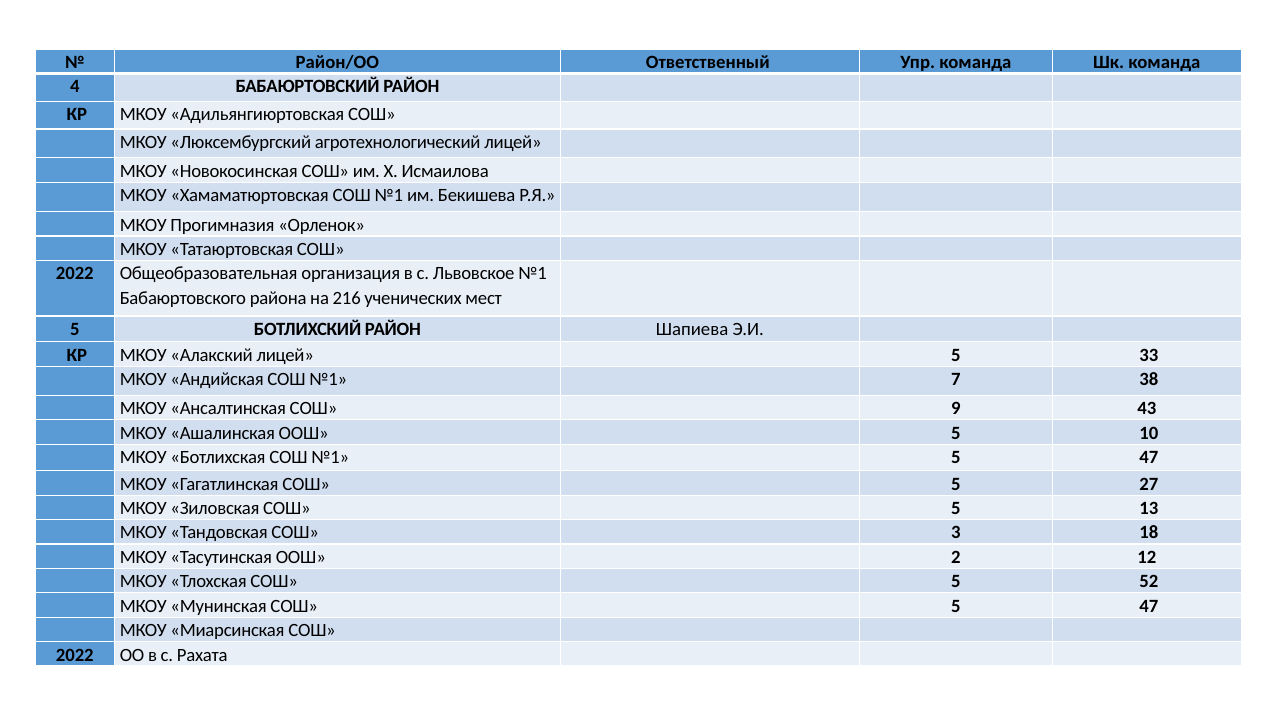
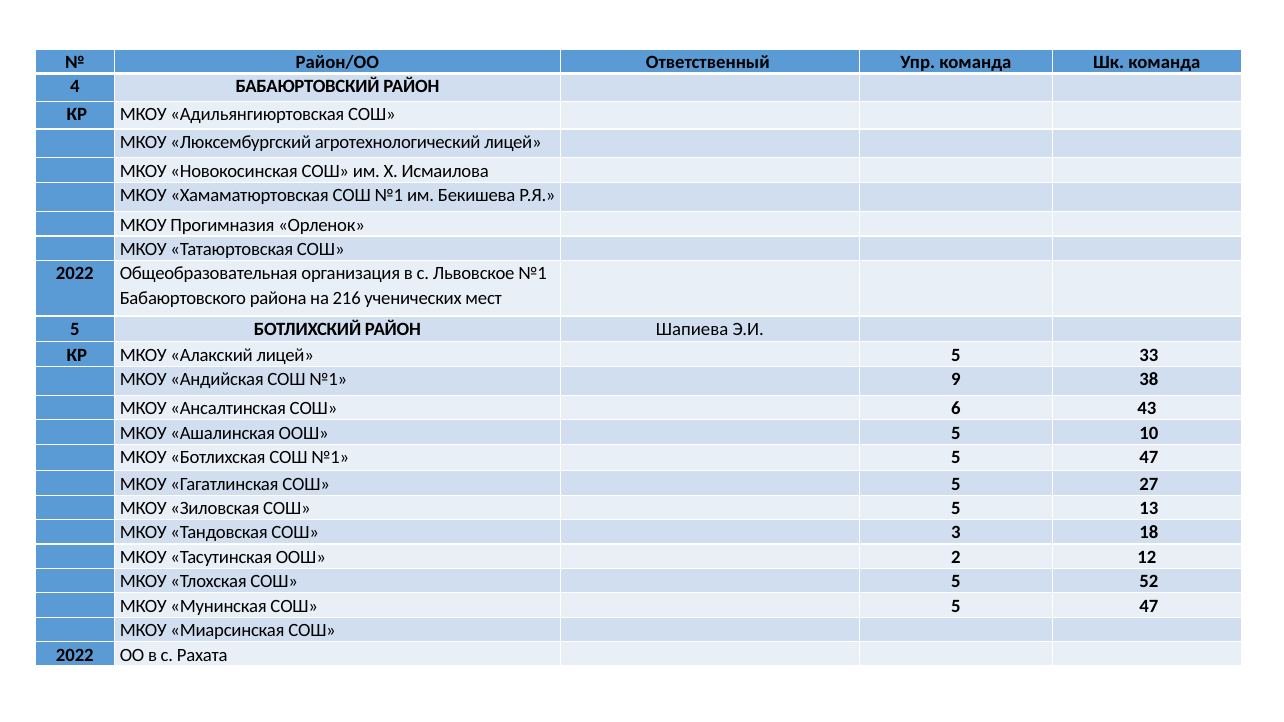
7: 7 -> 9 (956, 380)
9: 9 -> 6 (956, 409)
